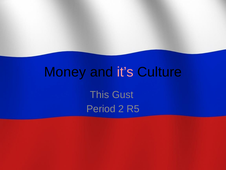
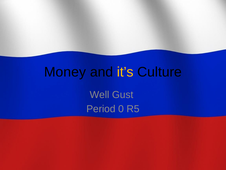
it’s colour: pink -> yellow (125, 72)
This: This -> Well (100, 94)
2: 2 -> 0 (121, 109)
